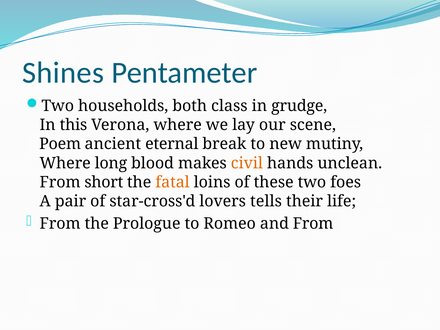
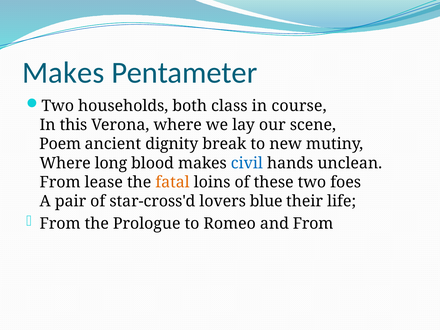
Shines: Shines -> Makes (63, 73)
grudge: grudge -> course (299, 106)
eternal: eternal -> dignity (172, 144)
civil colour: orange -> blue (247, 163)
short: short -> lease (104, 182)
tells: tells -> blue (266, 201)
